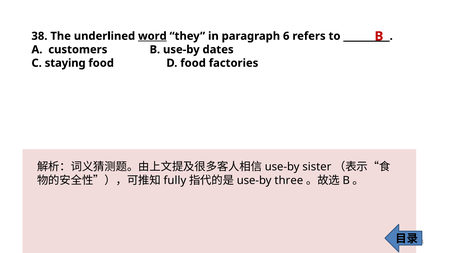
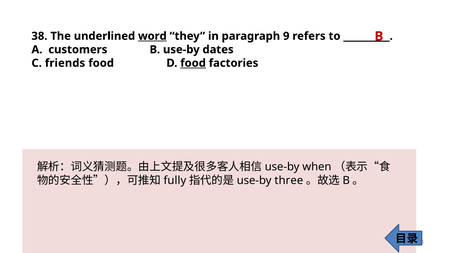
6: 6 -> 9 (286, 36)
staying: staying -> friends (65, 63)
food underline: none -> present (193, 63)
sister: sister -> when (317, 167)
